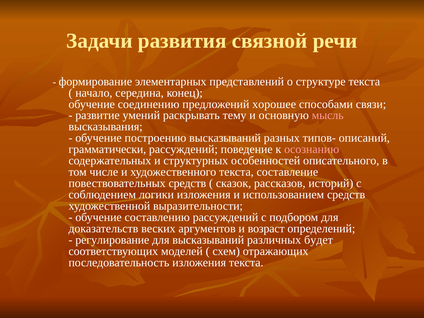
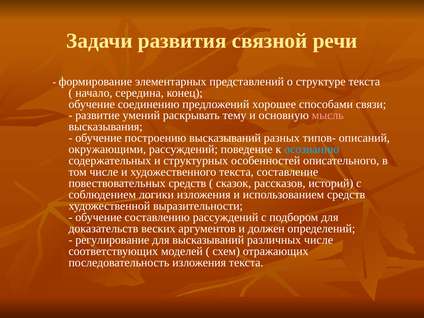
грамматически: грамматически -> окружающими (107, 149)
осознанию colour: pink -> light blue (312, 149)
возраст: возраст -> должен (266, 229)
различных будет: будет -> числе (319, 240)
